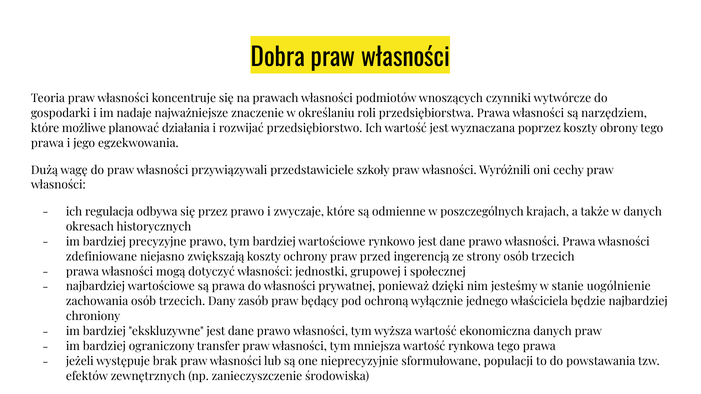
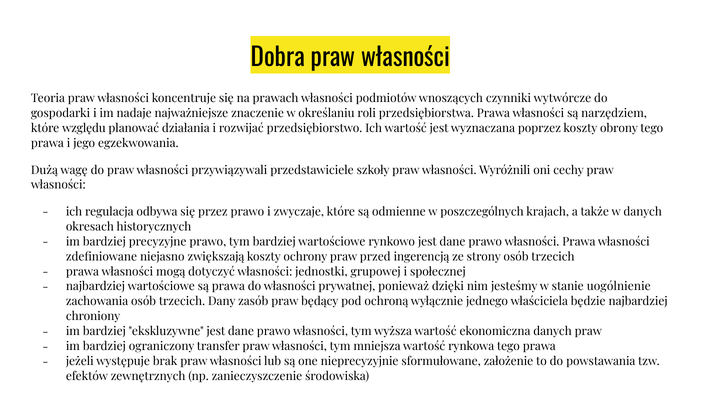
możliwe: możliwe -> względu (84, 129)
populacji: populacji -> założenie (508, 362)
